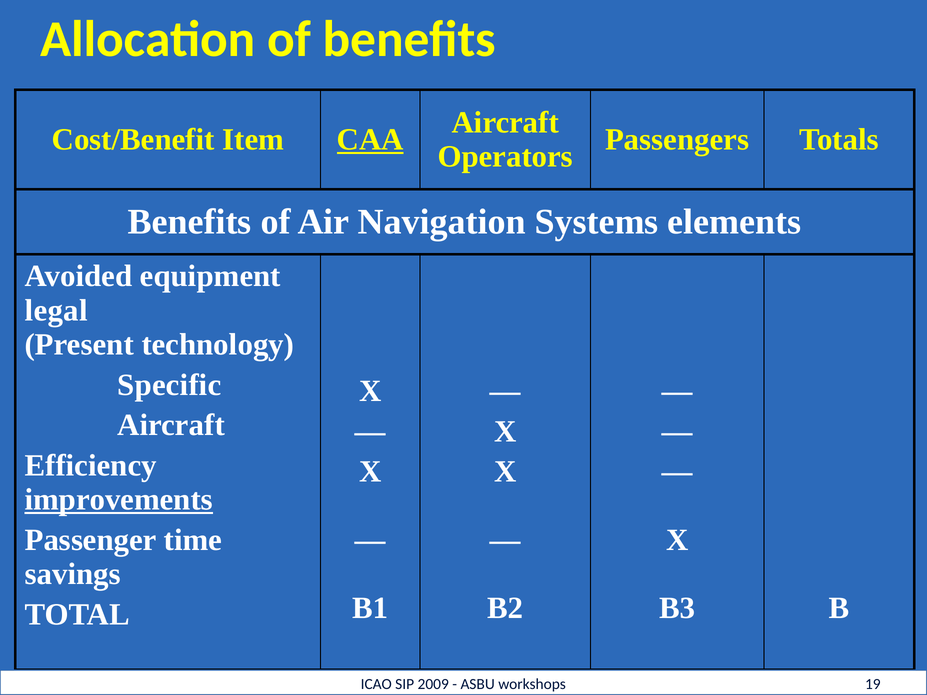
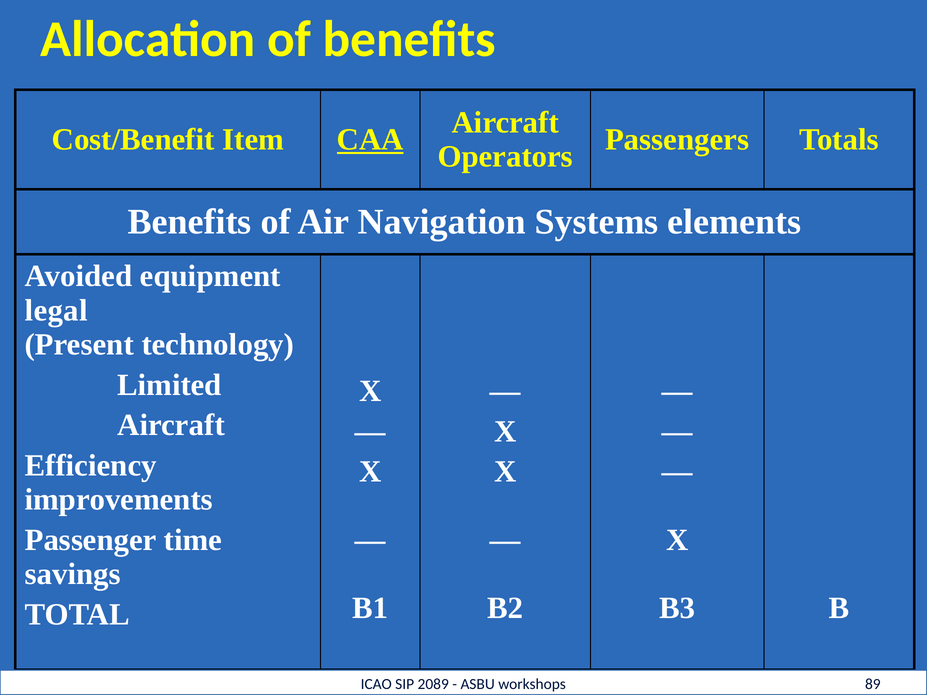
Specific: Specific -> Limited (170, 385)
improvements underline: present -> none (119, 500)
2009: 2009 -> 2089 (433, 685)
19: 19 -> 89 (873, 685)
